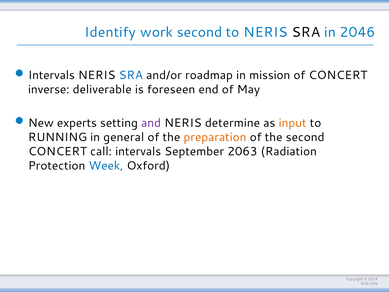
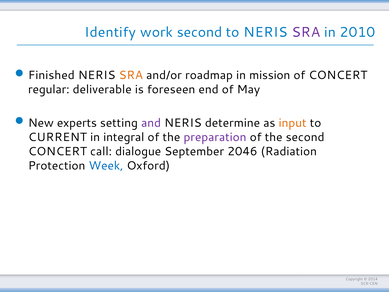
SRA colour: black -> purple (306, 32)
2046: 2046 -> 2010 (358, 32)
Intervals: Intervals -> Finished (51, 75)
SRA colour: blue -> orange (131, 75)
inverse: inverse -> regular (49, 89)
RUNNING: RUNNING -> CURRENT (57, 137)
general: general -> integral (124, 137)
preparation colour: orange -> purple (215, 137)
call intervals: intervals -> dialogue (138, 151)
2063: 2063 -> 2046 (242, 151)
